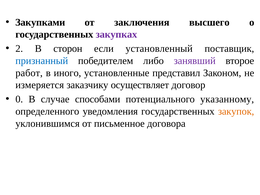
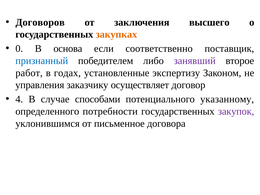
Закупками: Закупками -> Договоров (40, 22)
закупках colour: purple -> orange (116, 34)
2: 2 -> 0 (19, 49)
сторон: сторон -> основа (68, 49)
установленный: установленный -> соответственно (159, 49)
иного: иного -> годах (67, 73)
представил: представил -> экспертизу (176, 73)
измеряется: измеряется -> управления (40, 85)
0: 0 -> 4 (19, 99)
уведомления: уведомления -> потребности (110, 111)
закупок colour: orange -> purple (236, 111)
